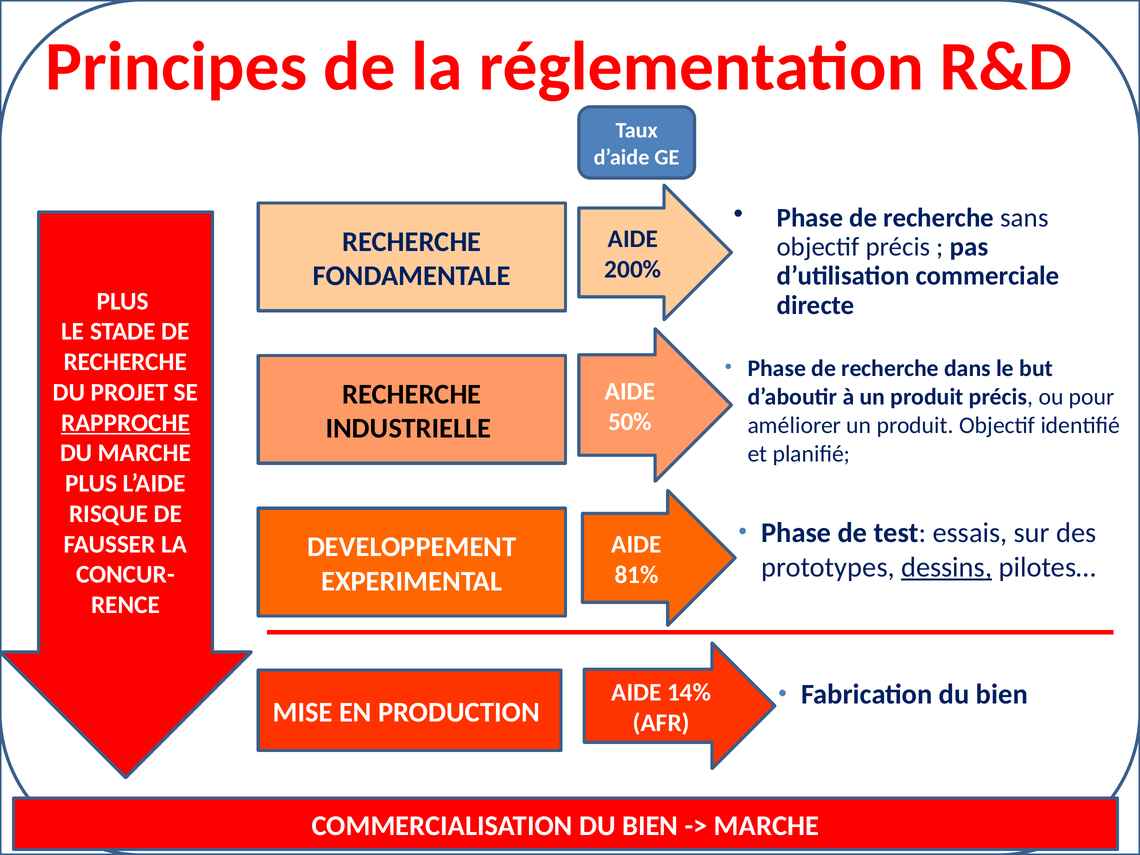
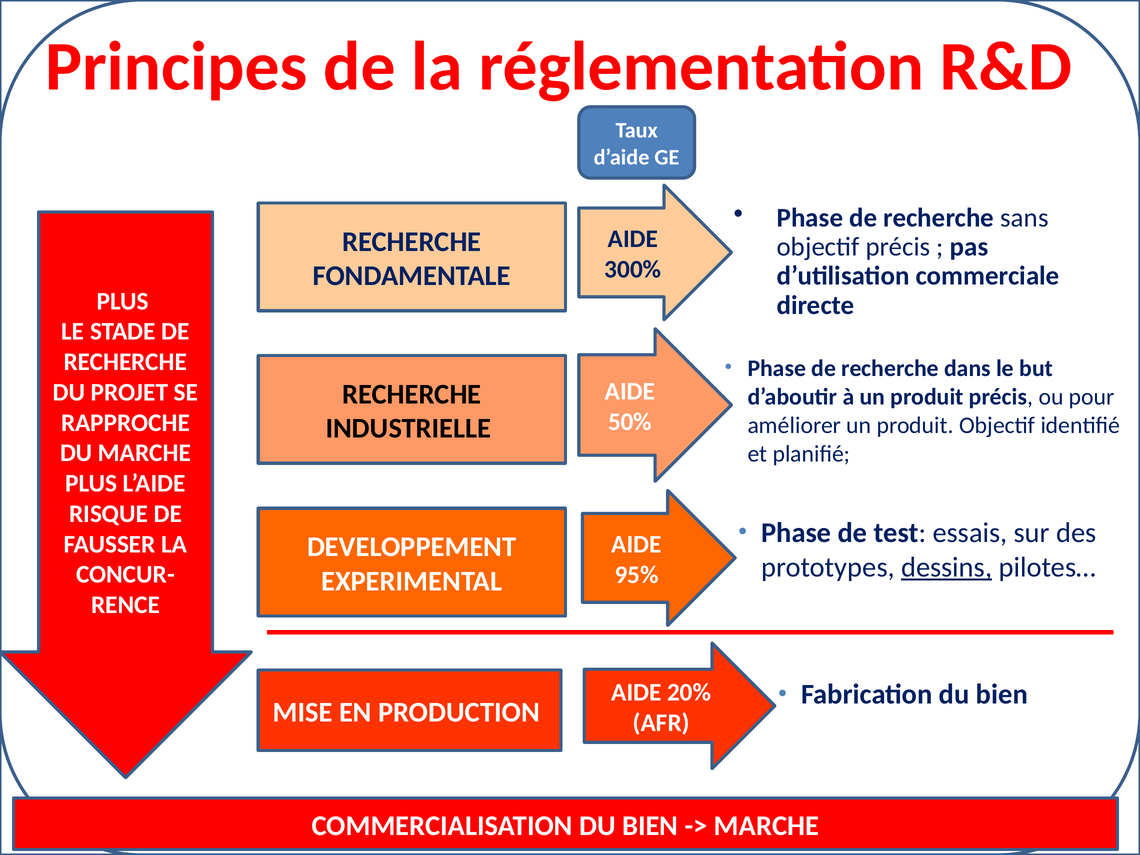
200%: 200% -> 300% (633, 269)
RAPPROCHE underline: present -> none (126, 423)
81%: 81% -> 95% (637, 575)
14%: 14% -> 20% (689, 692)
